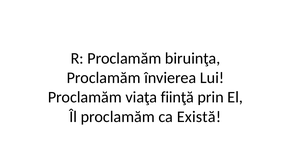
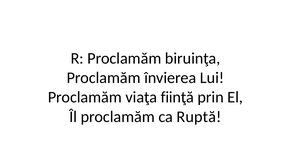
Există: Există -> Ruptă (199, 116)
